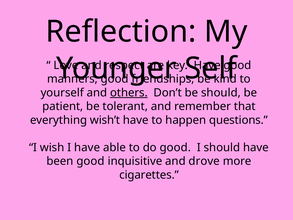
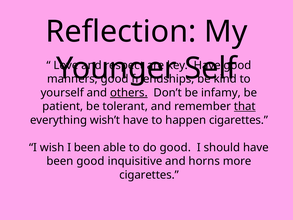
be should: should -> infamy (221, 93)
that underline: none -> present (245, 106)
happen questions: questions -> cigarettes (238, 120)
I have: have -> been (87, 147)
drove: drove -> horns (204, 161)
